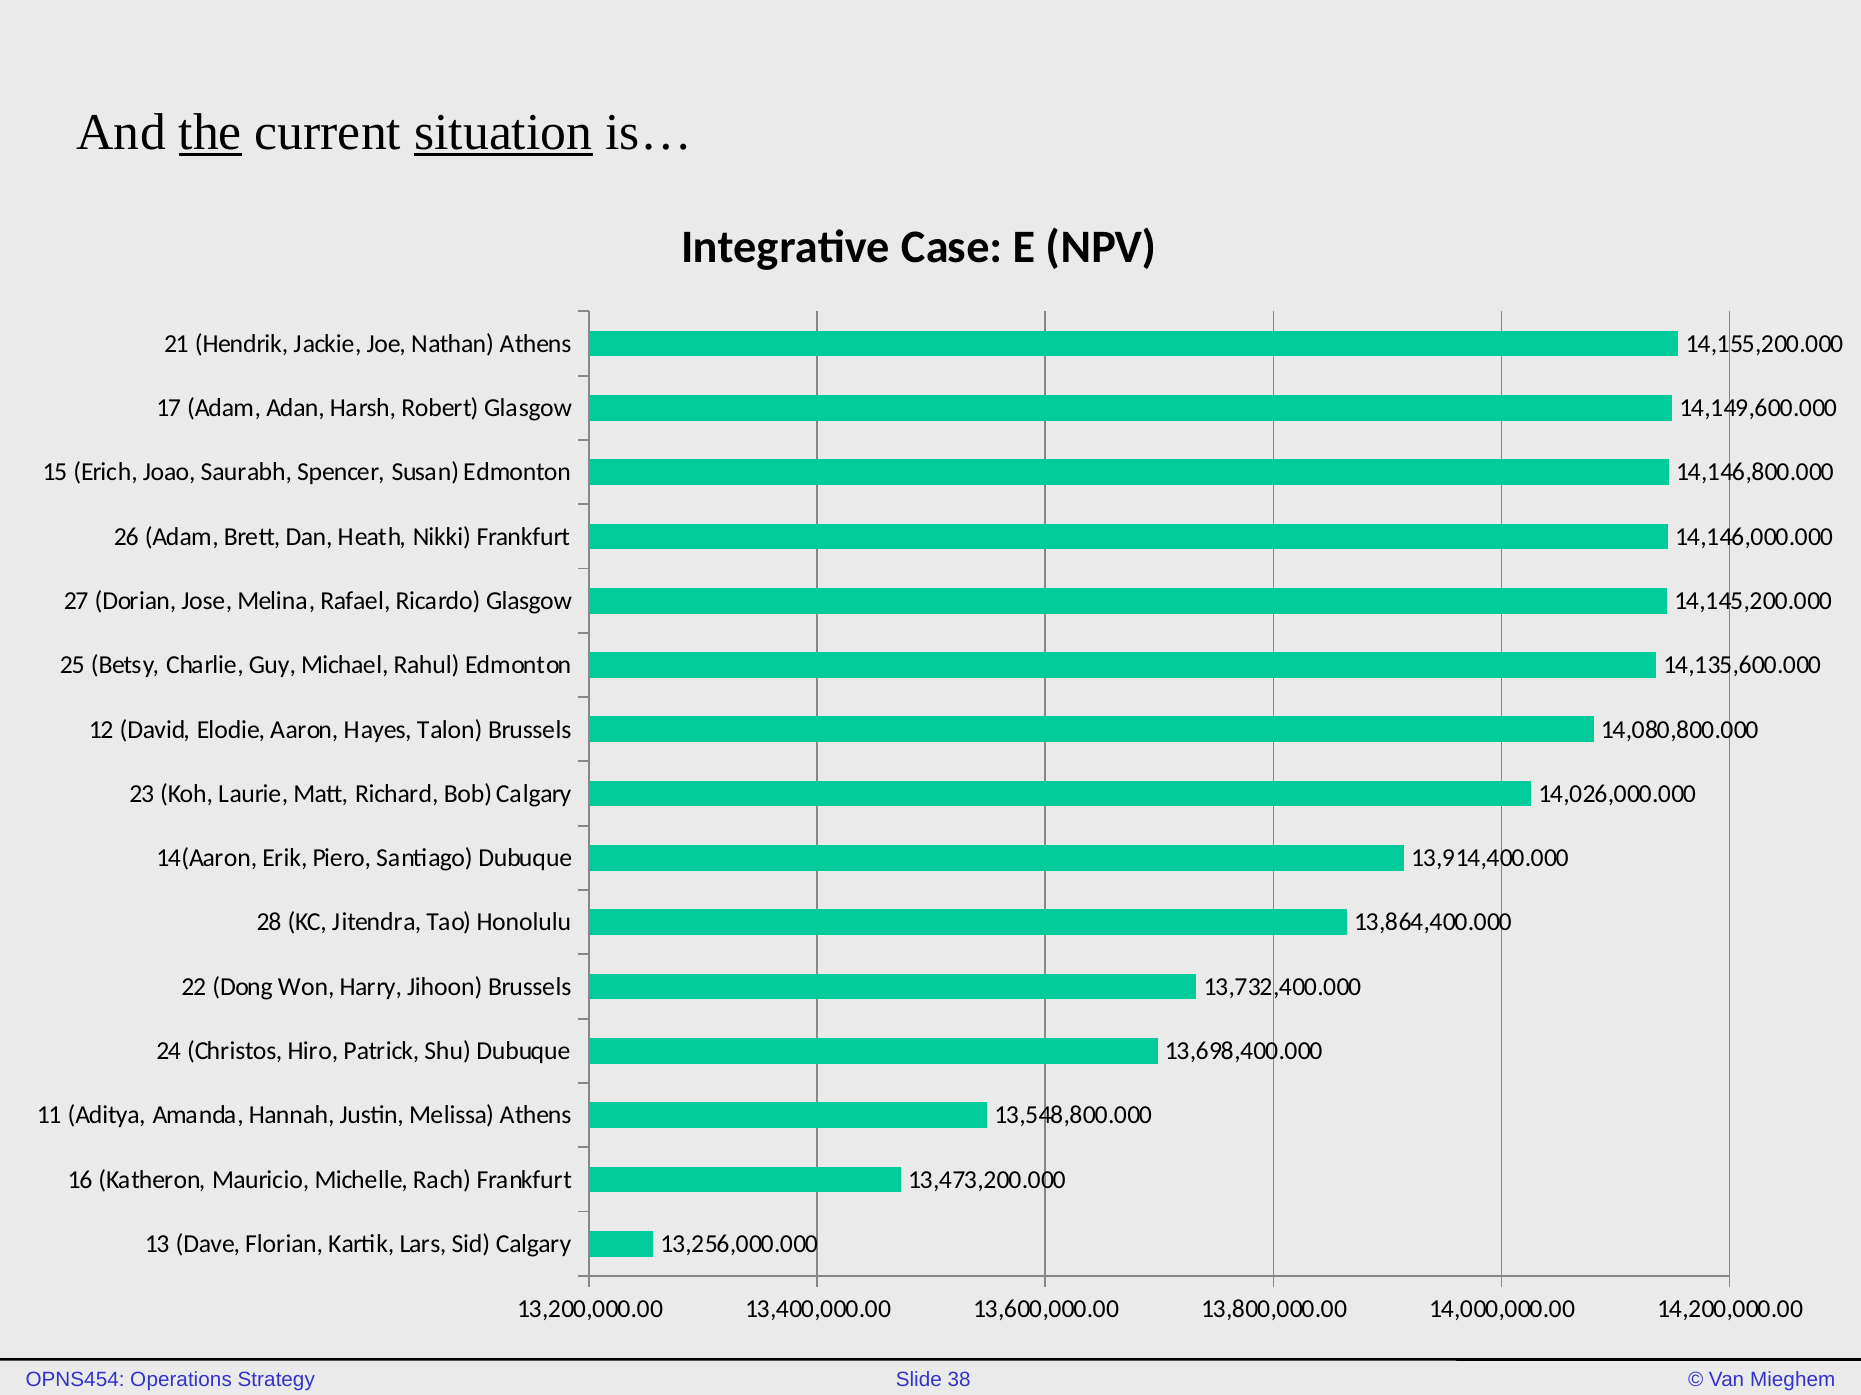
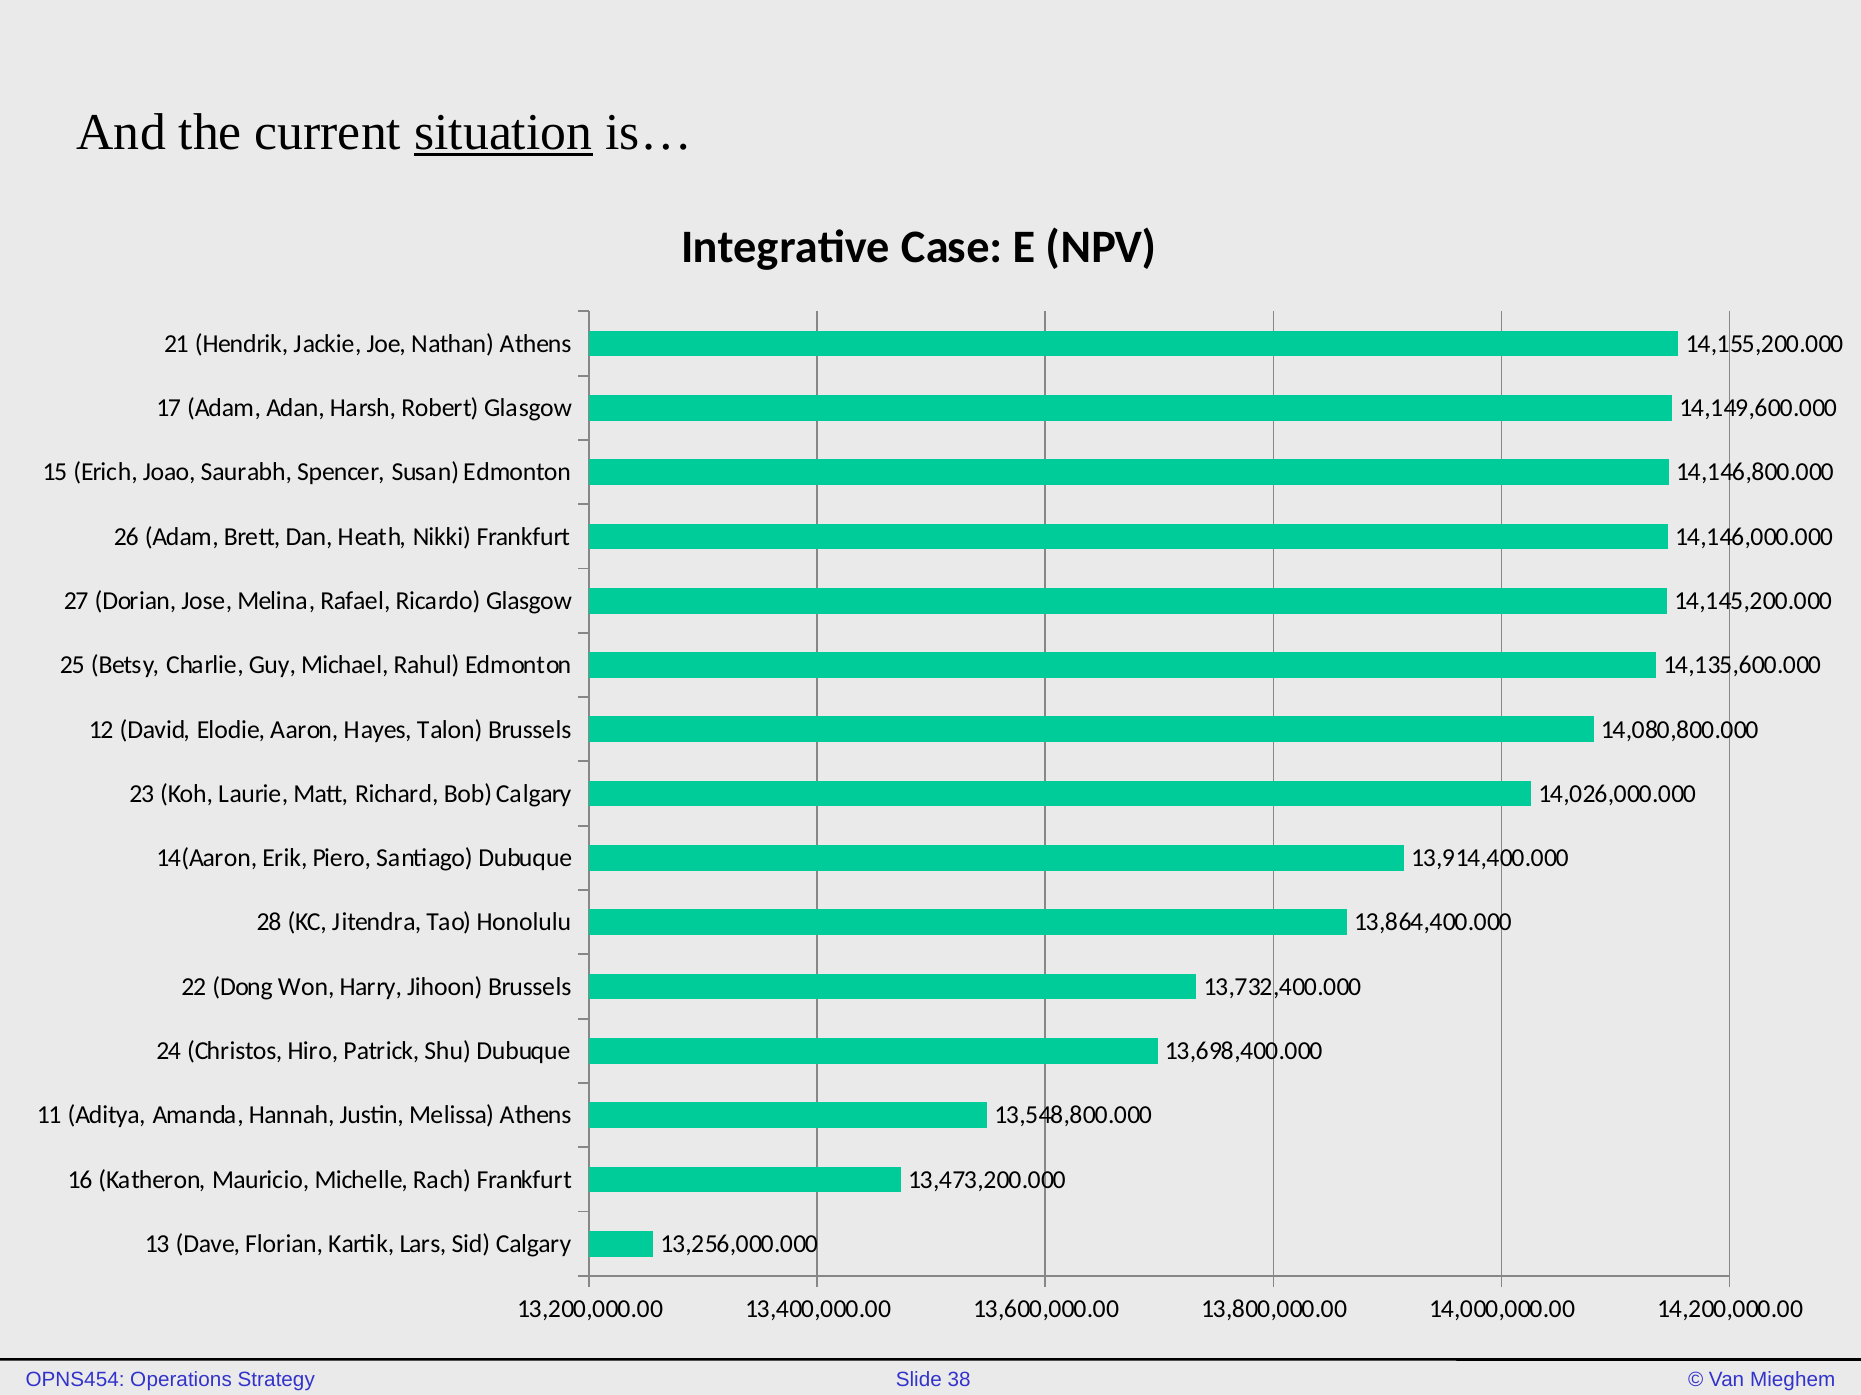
the underline: present -> none (210, 133)
